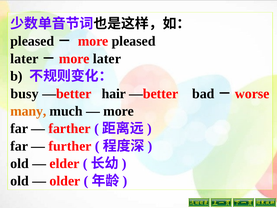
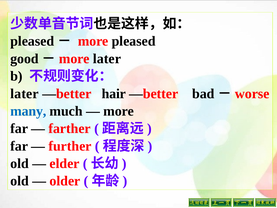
later: later -> good (24, 59)
busy: busy -> later (24, 94)
many colour: orange -> blue (28, 111)
